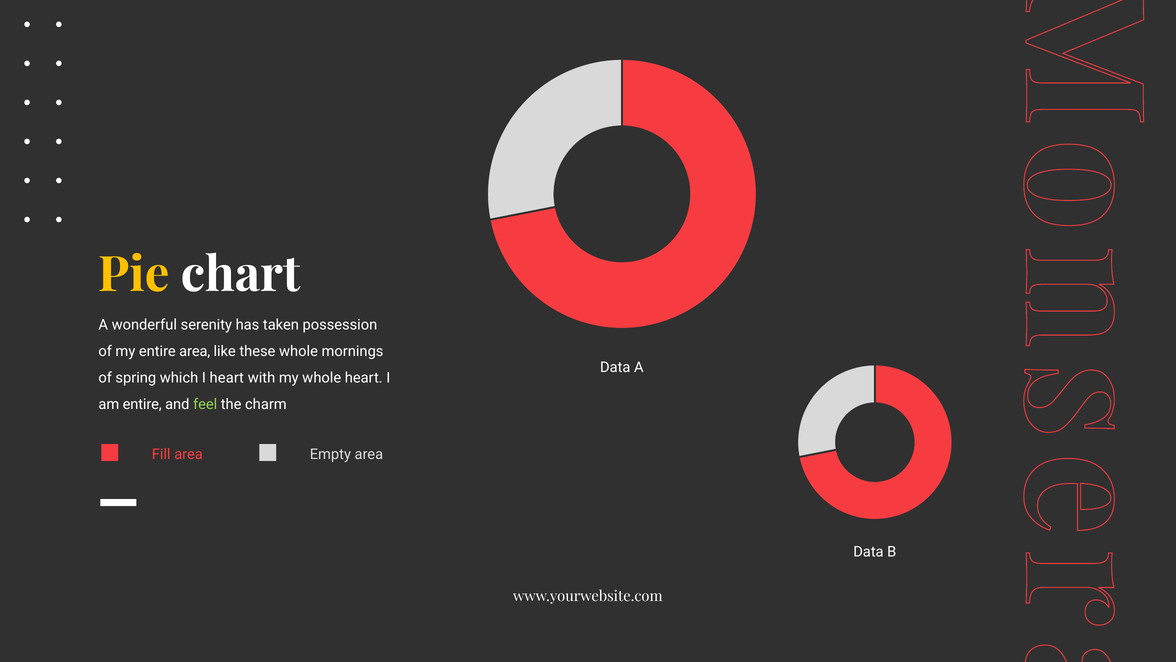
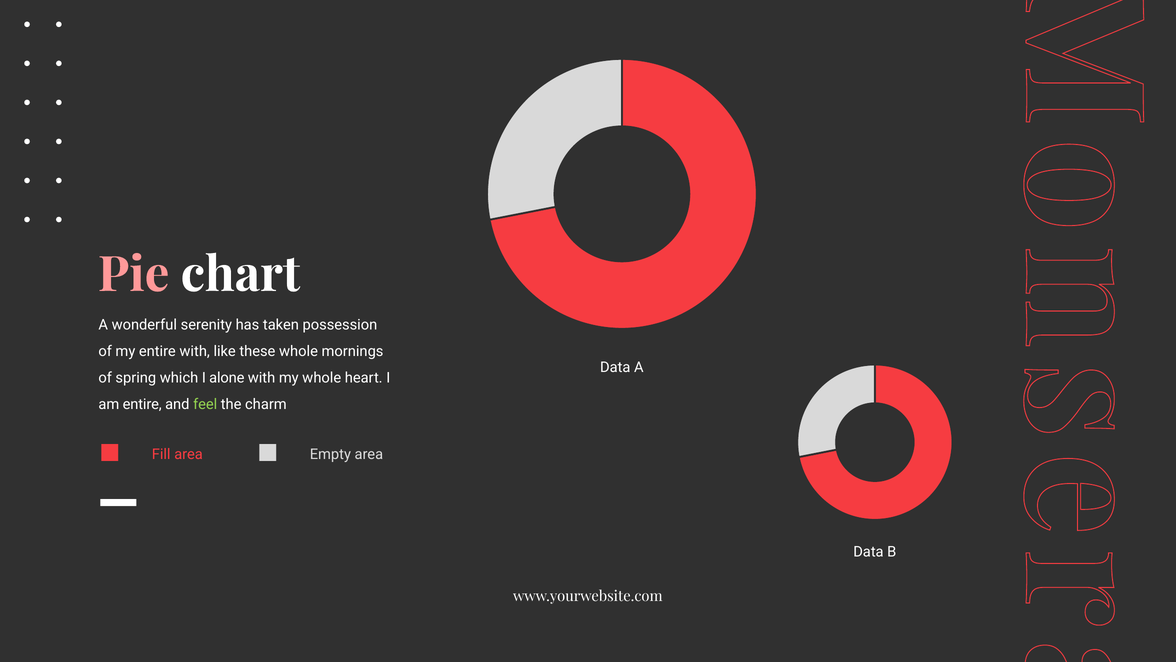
Pie colour: yellow -> pink (134, 275)
entire area: area -> with (195, 351)
I heart: heart -> alone (227, 378)
